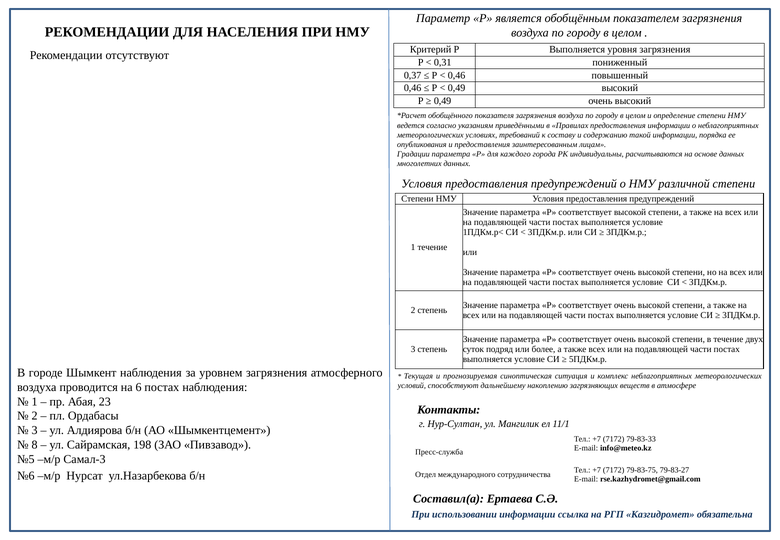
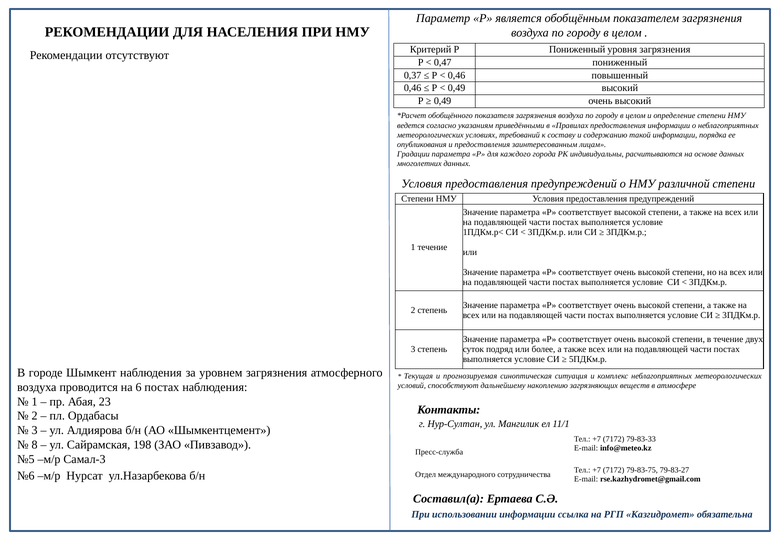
Р Выполняется: Выполняется -> Пониженный (577, 50)
0,31: 0,31 -> 0,47 (443, 62)
